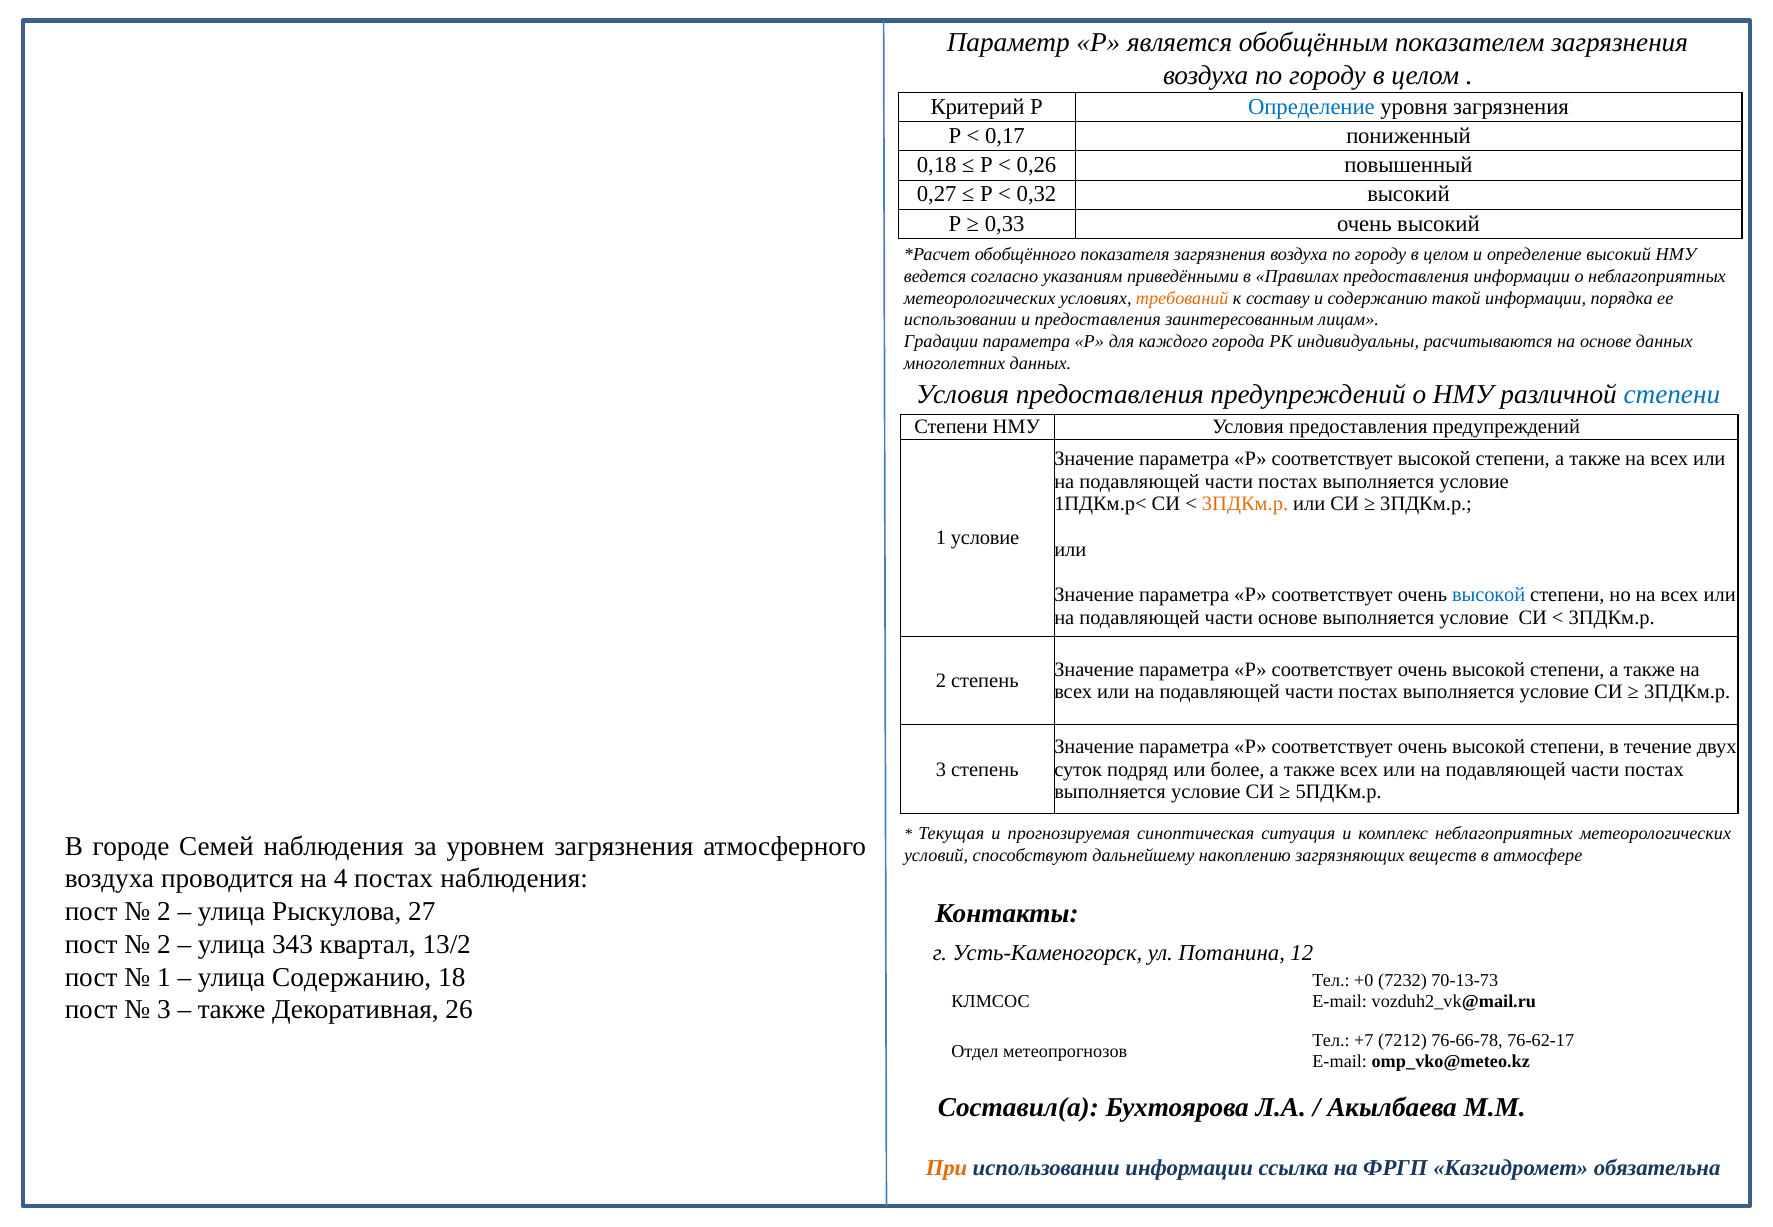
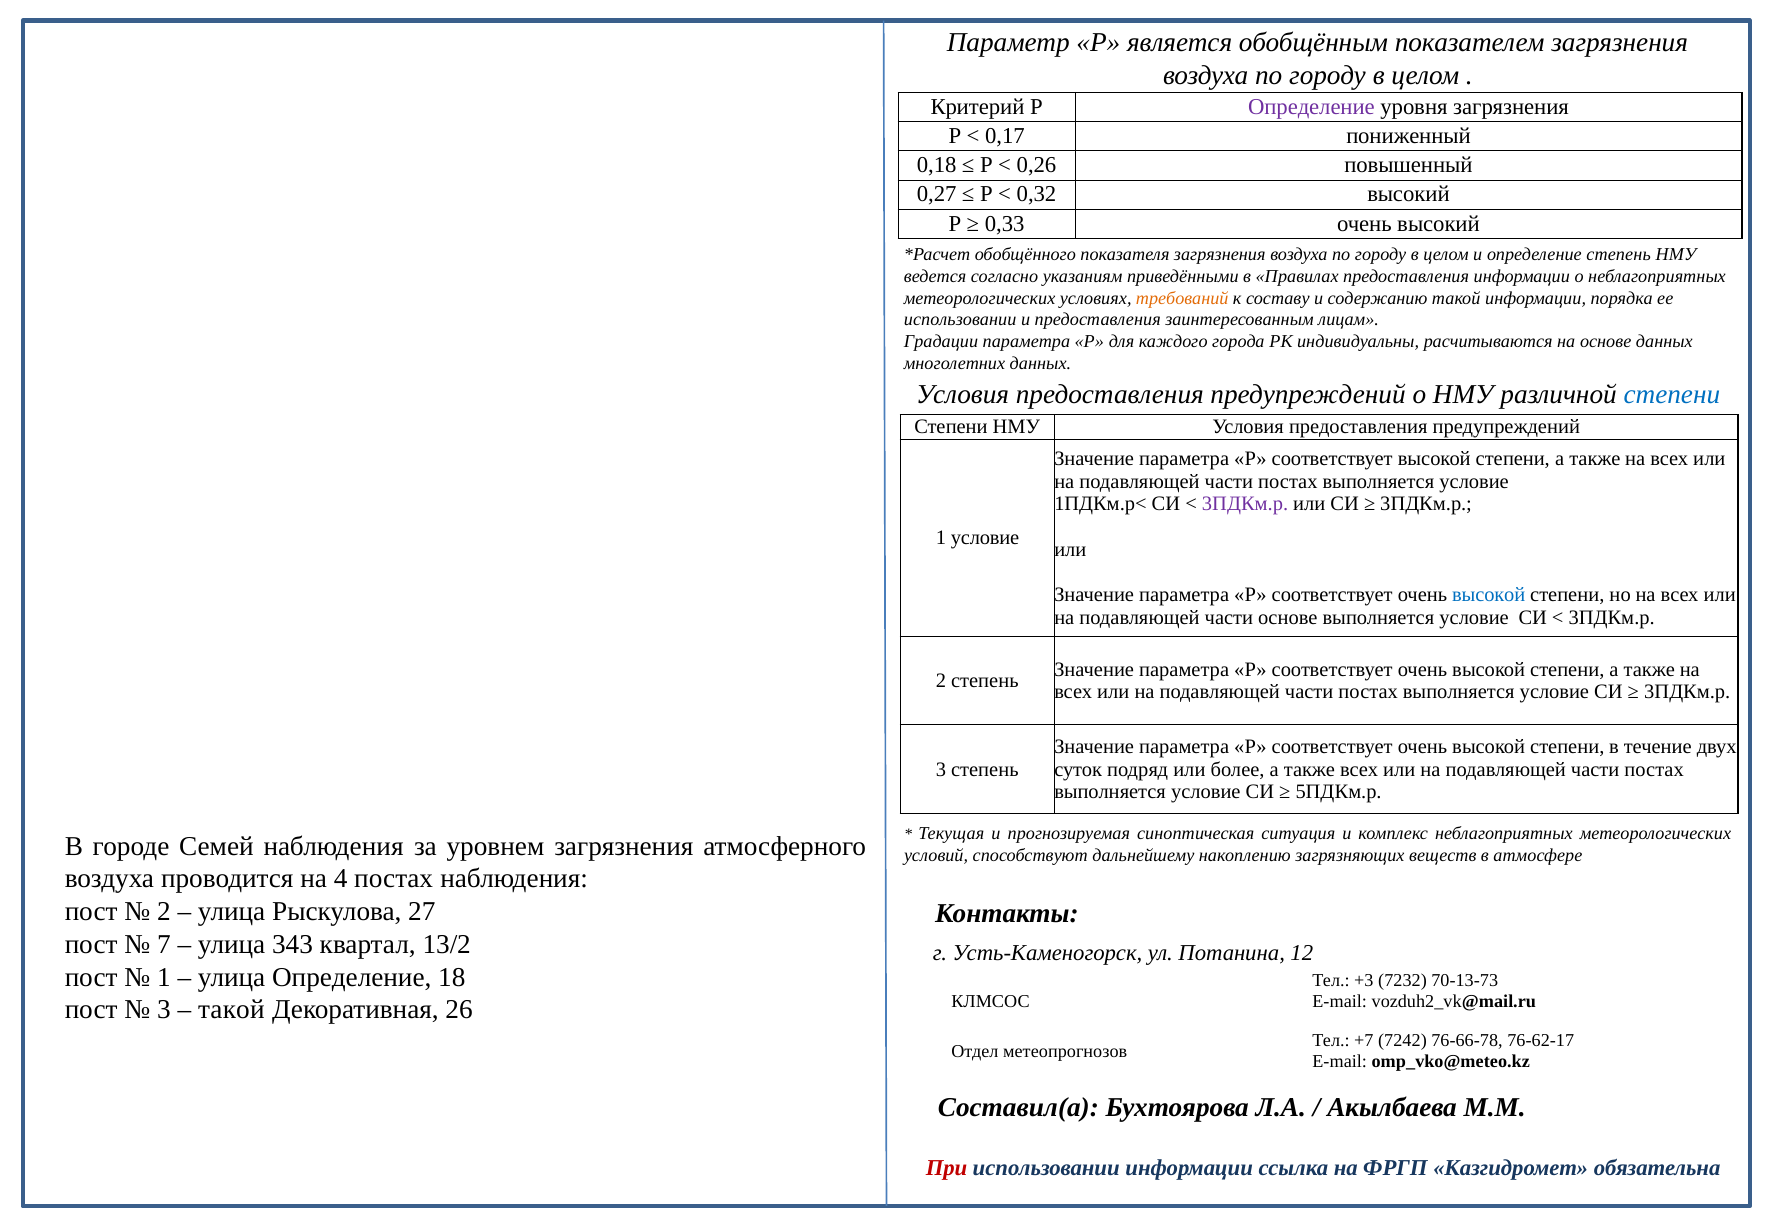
Определение colour: blue -> purple (1311, 107)
определение высокий: высокий -> степень (1619, 255)
3ПДКм.р colour: orange -> purple (1245, 504)
2: 2 -> 7 (164, 945)
улица Содержанию: Содержанию -> Определение (352, 977)
+0: +0 -> +3 (1364, 981)
также: также -> такой (231, 1010)
7212: 7212 -> 7242 (1402, 1041)
При colour: orange -> red (947, 1169)
